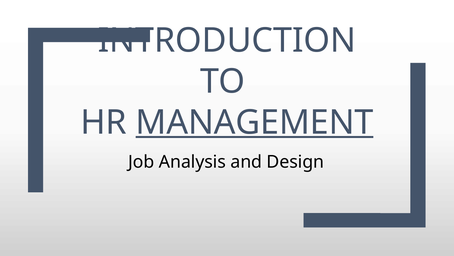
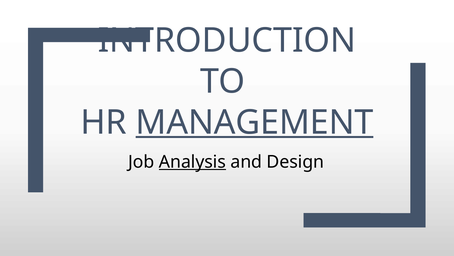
Analysis underline: none -> present (192, 161)
